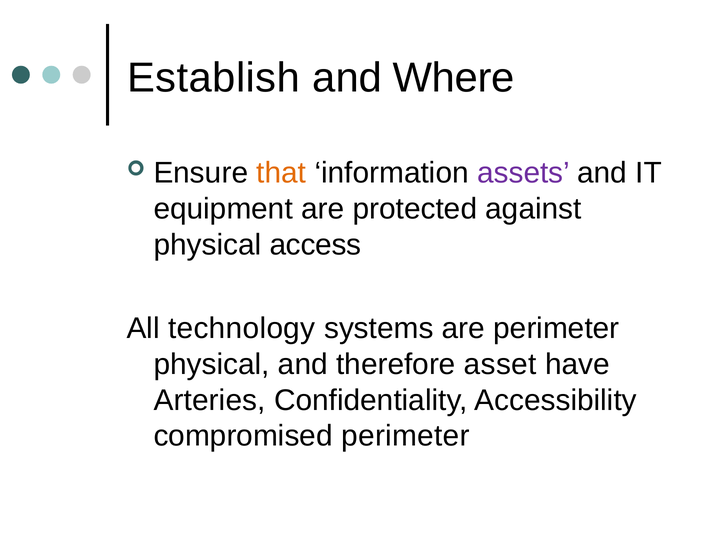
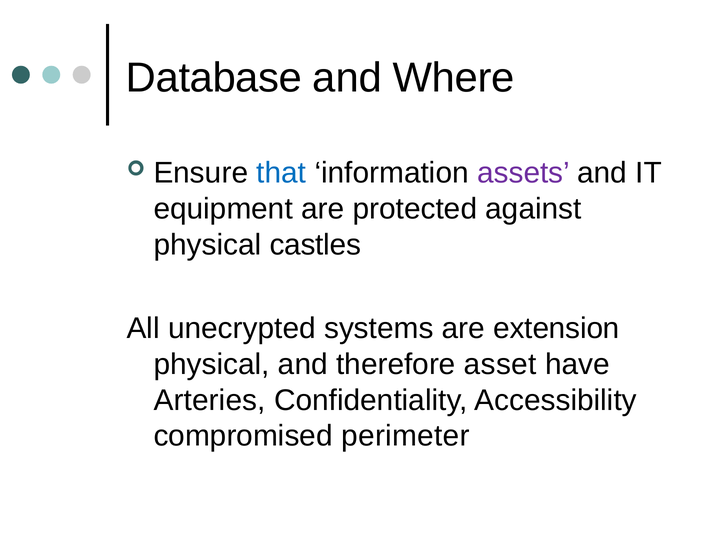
Establish: Establish -> Database (214, 78)
that colour: orange -> blue (281, 173)
access: access -> castles (315, 245)
technology: technology -> unecrypted (242, 328)
are perimeter: perimeter -> extension (556, 328)
